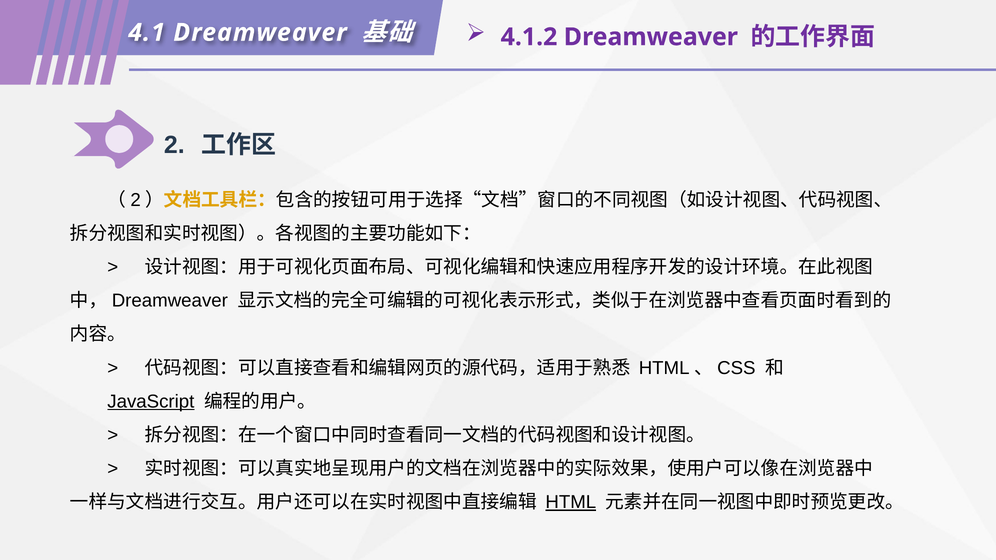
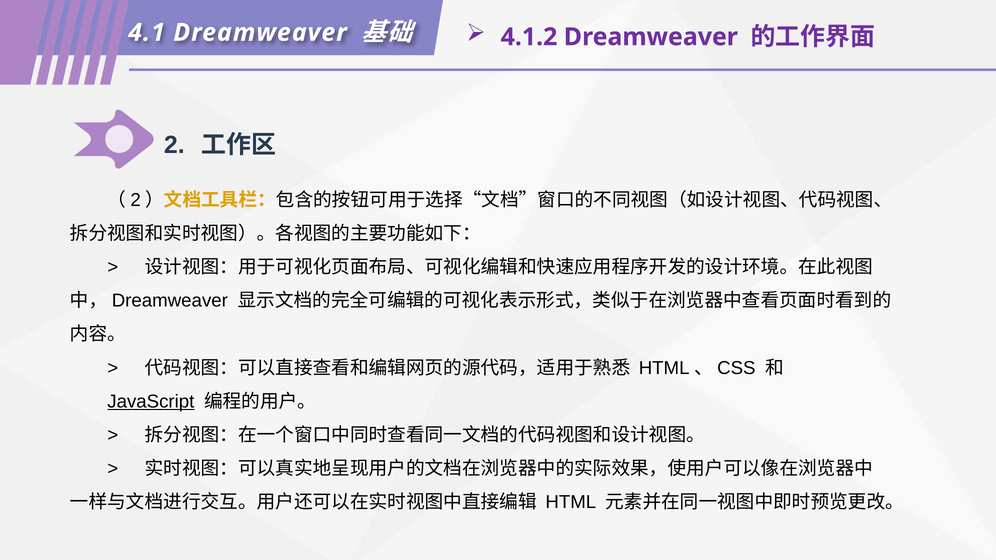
HTML underline: present -> none (571, 502)
